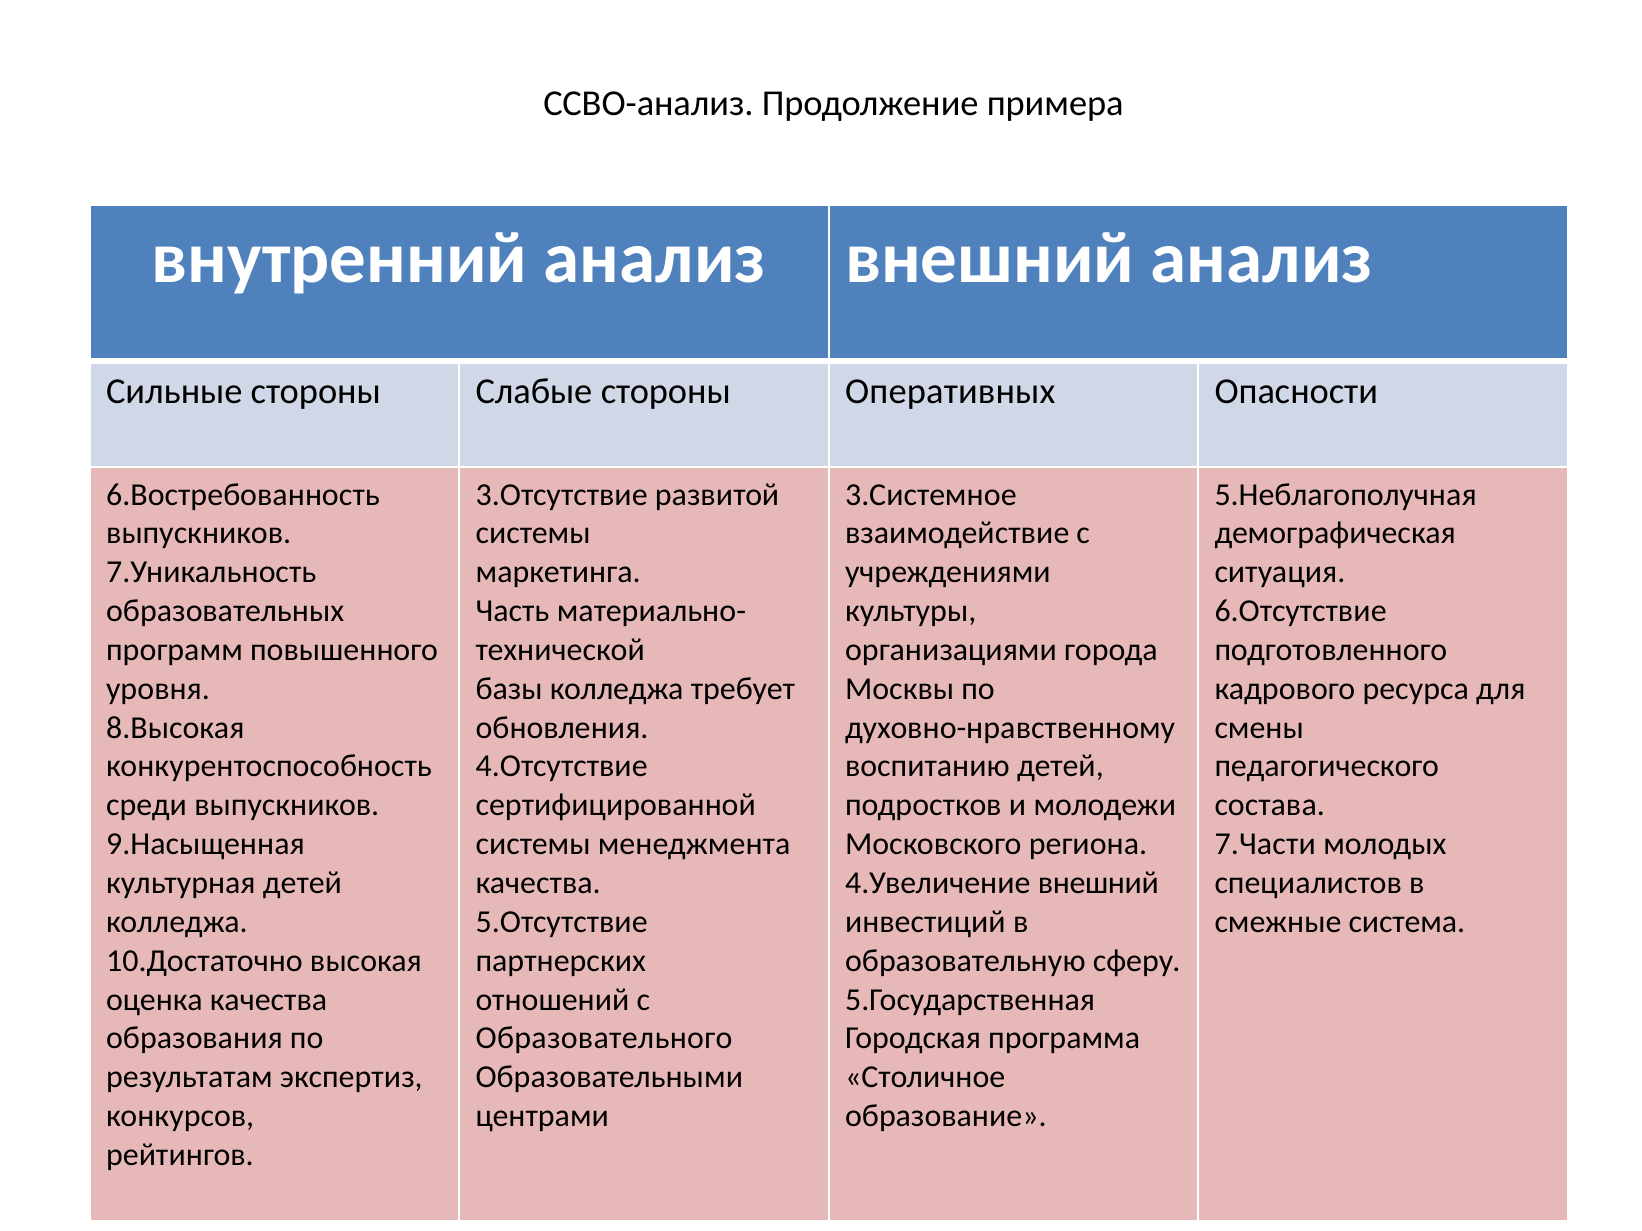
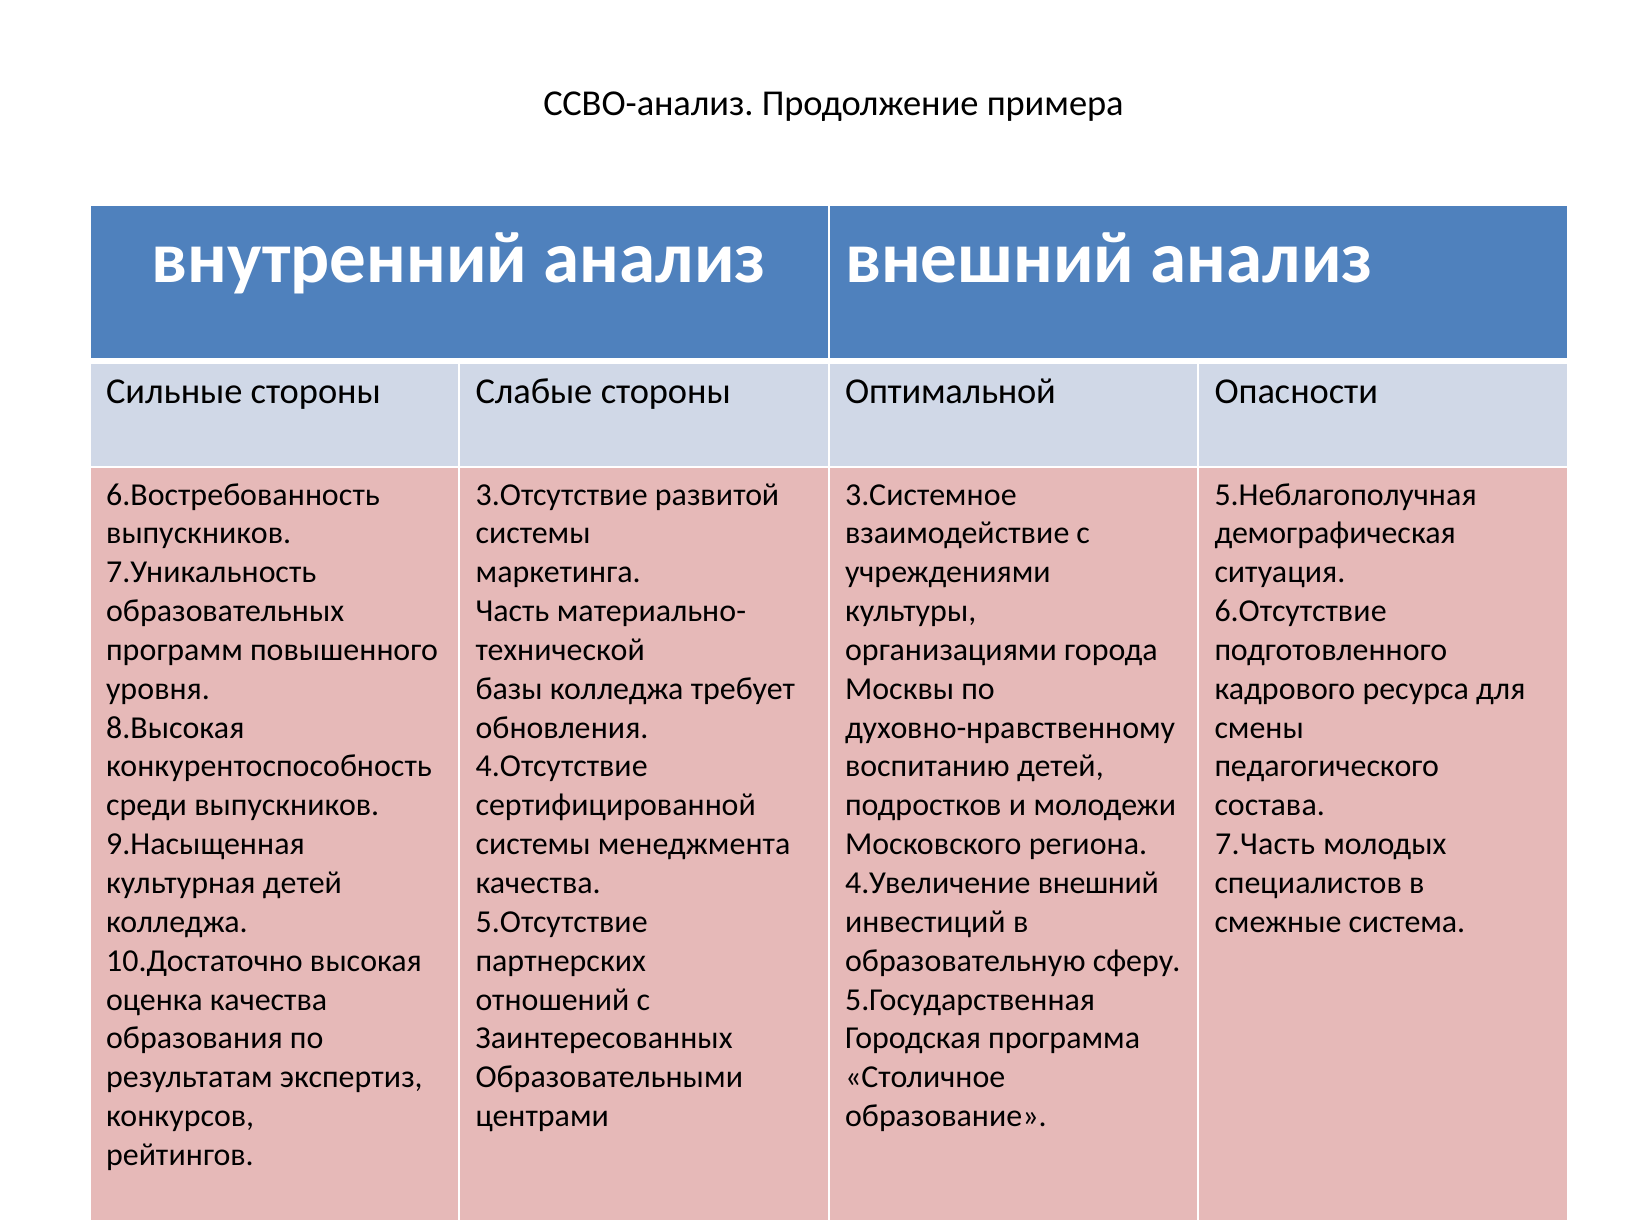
Оперативных: Оперативных -> Оптимальной (950, 392)
7.Части: 7.Части -> 7.Часть (1265, 844)
Образовательного: Образовательного -> Заинтересованных (604, 1039)
